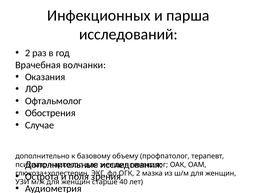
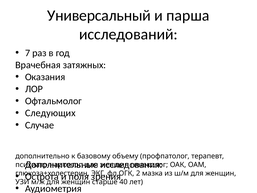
Инфекционных: Инфекционных -> Универсальный (99, 15)
2: 2 -> 7 (28, 53)
волчанки: волчанки -> затяжных (84, 65)
Обострения: Обострения -> Следующих (50, 113)
